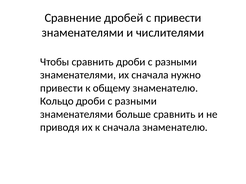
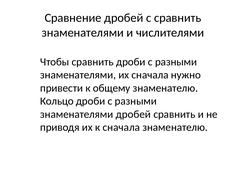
с привести: привести -> сравнить (178, 18)
знаменателями больше: больше -> дробей (133, 115)
